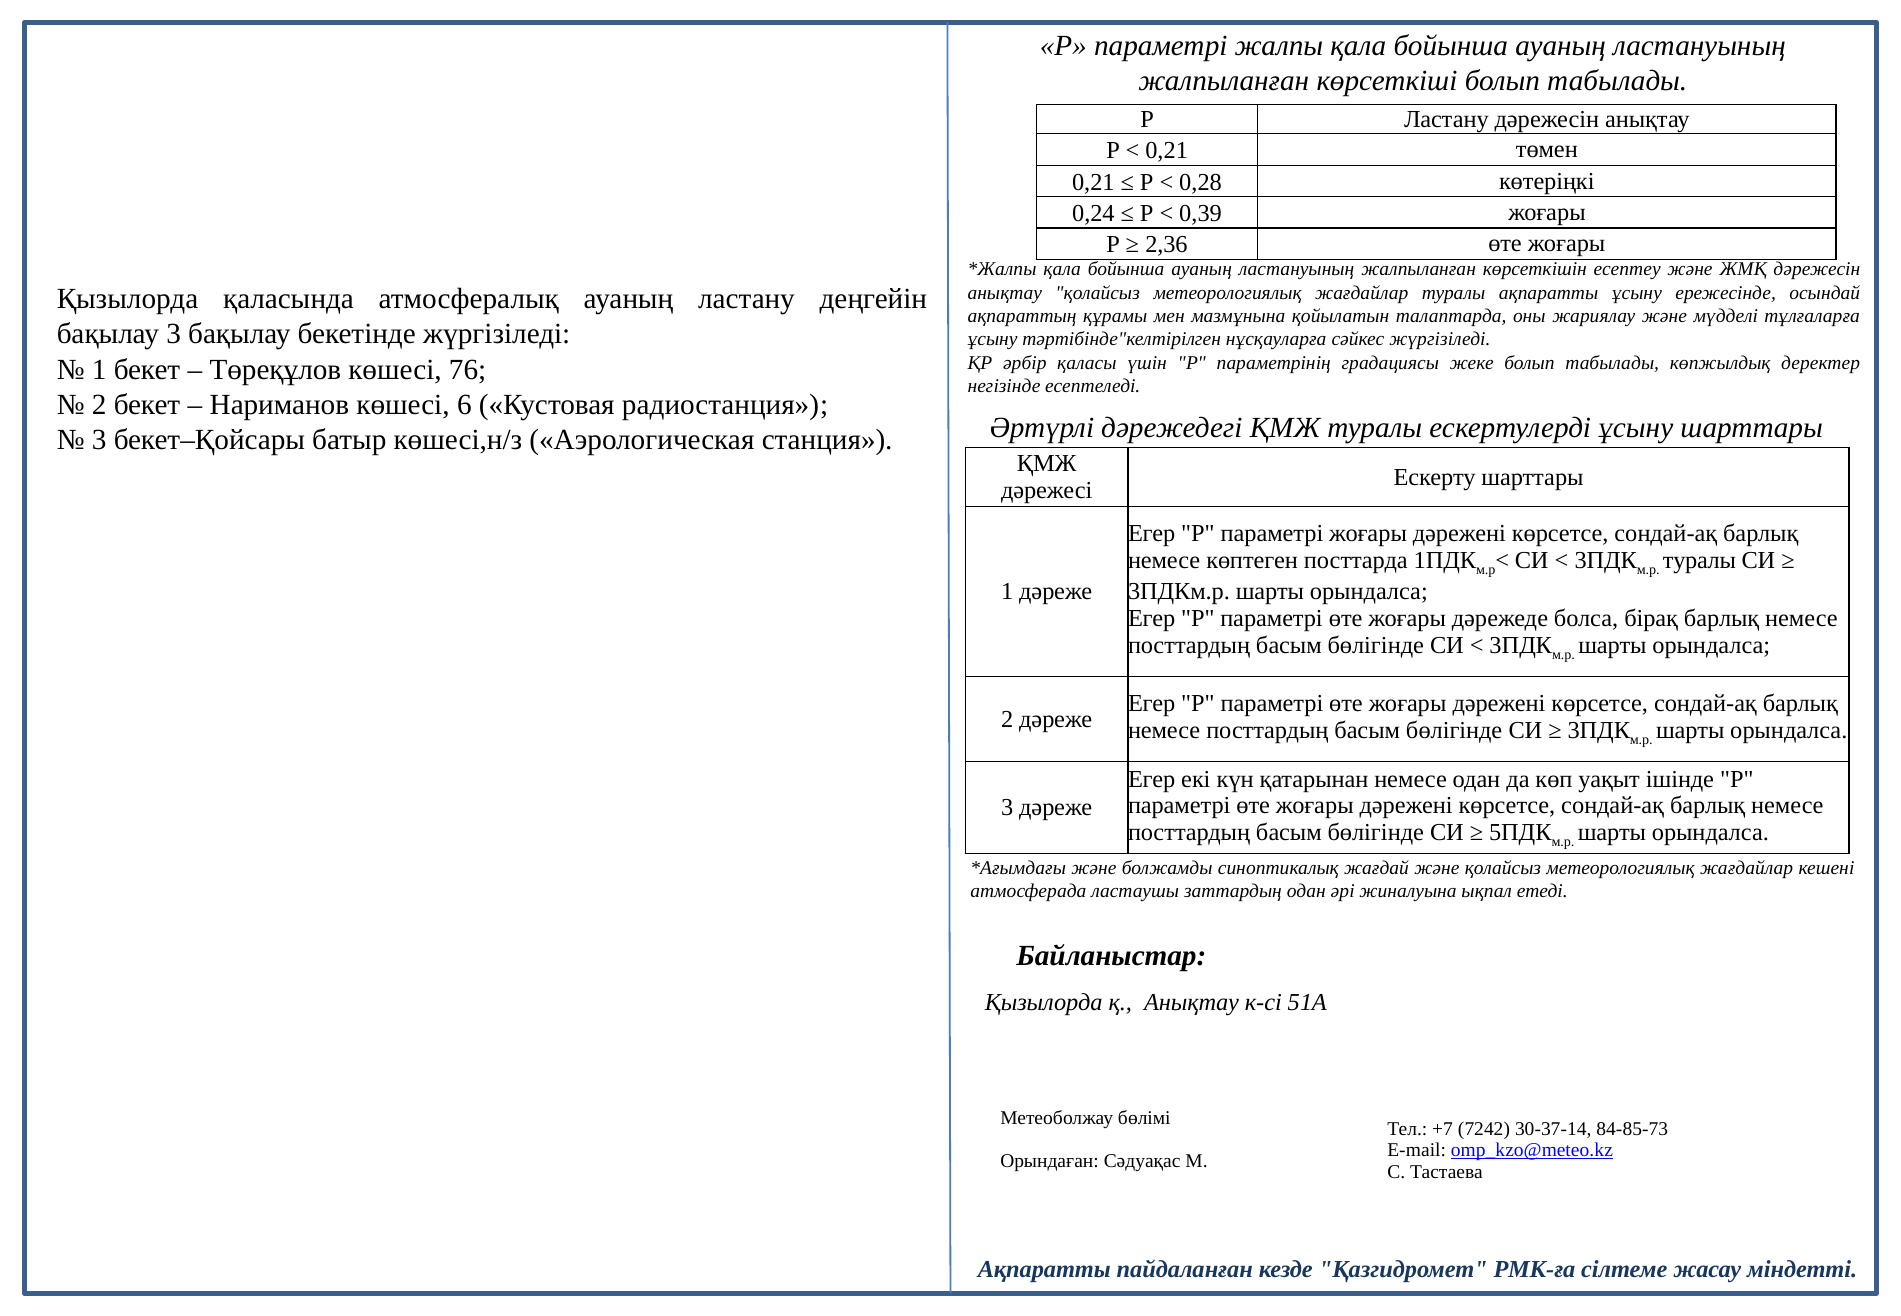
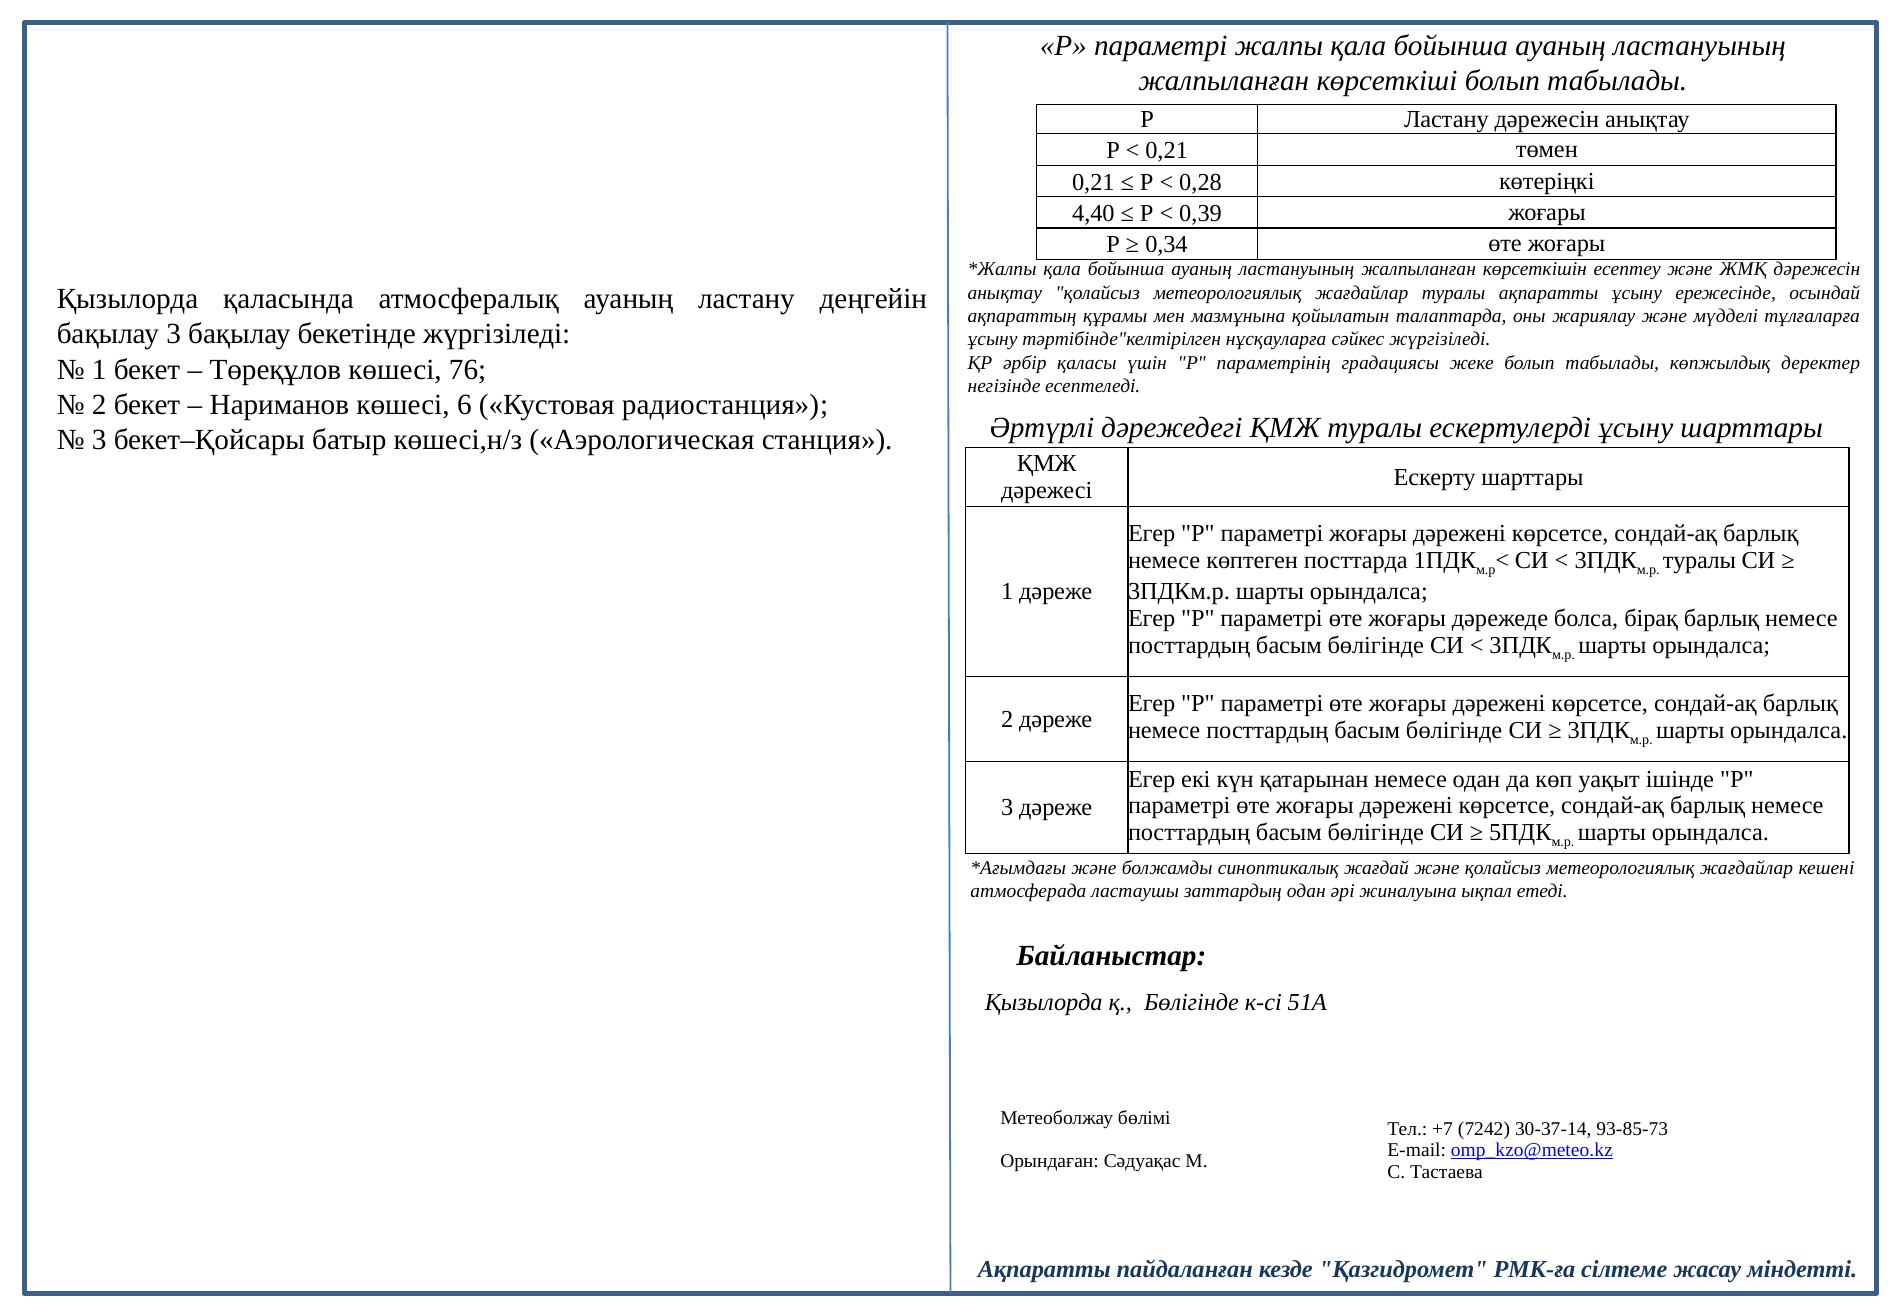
0,24: 0,24 -> 4,40 (1093, 213)
2,36: 2,36 -> 0,34 (1166, 245)
қ Анықтау: Анықтау -> Бөлігінде (1192, 1002)
84-85-73: 84-85-73 -> 93-85-73 (1632, 1129)
